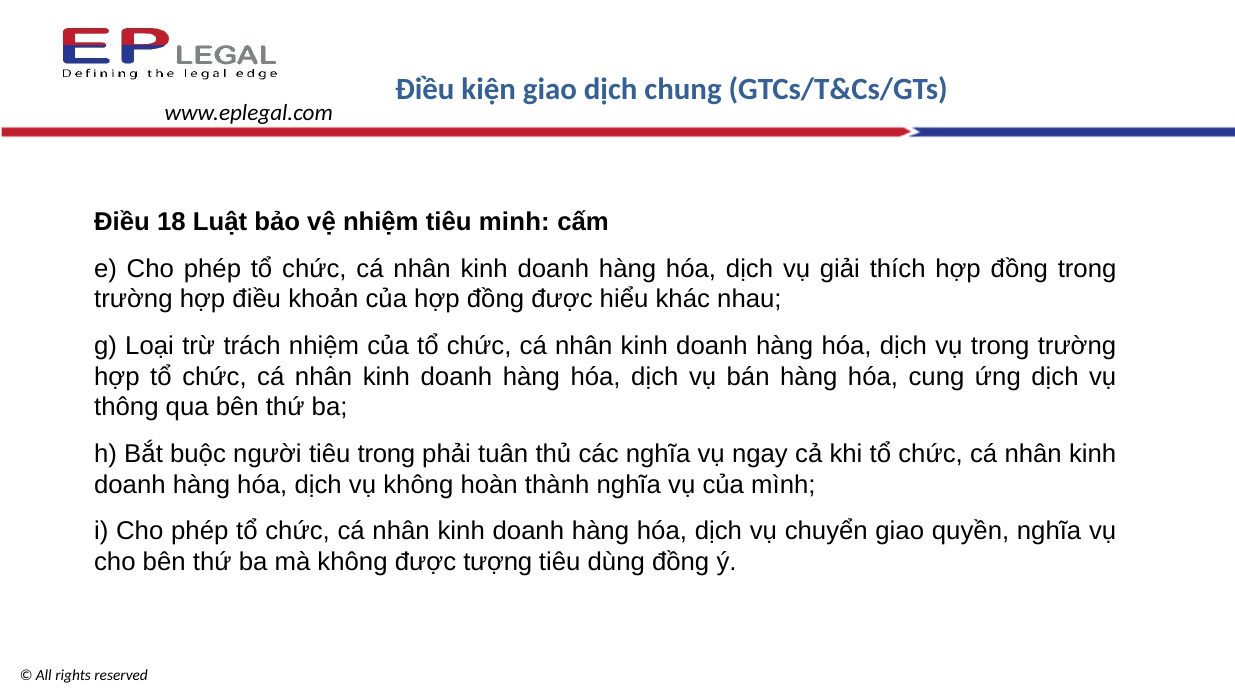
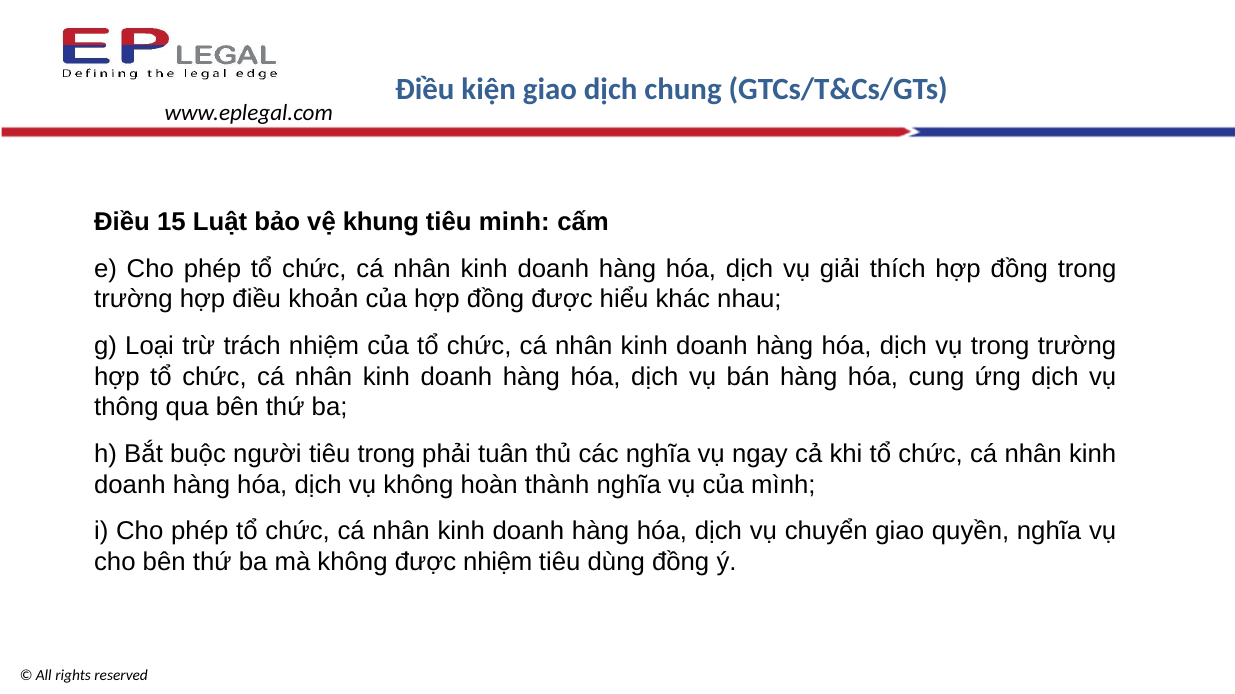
18: 18 -> 15 (171, 223)
vệ nhiệm: nhiệm -> khung (381, 223)
được tượng: tượng -> nhiệm (498, 562)
